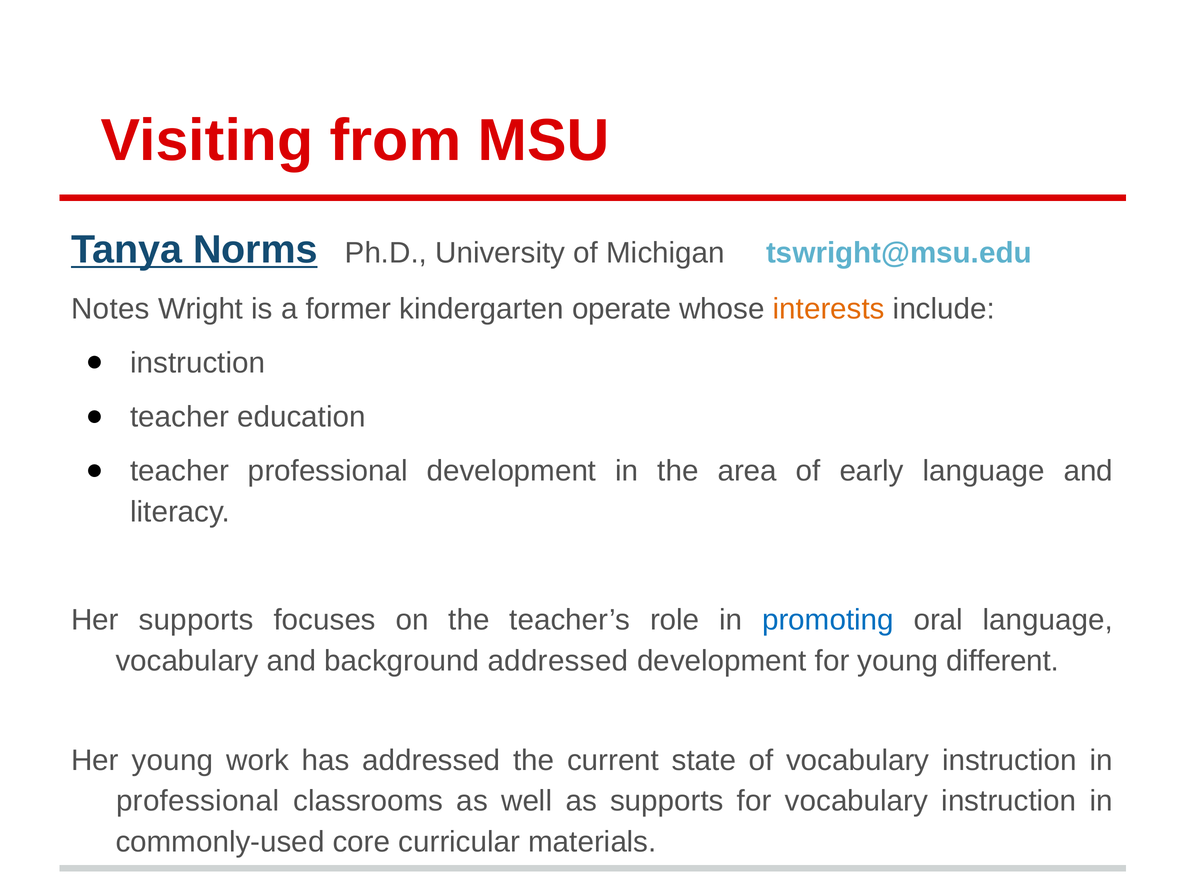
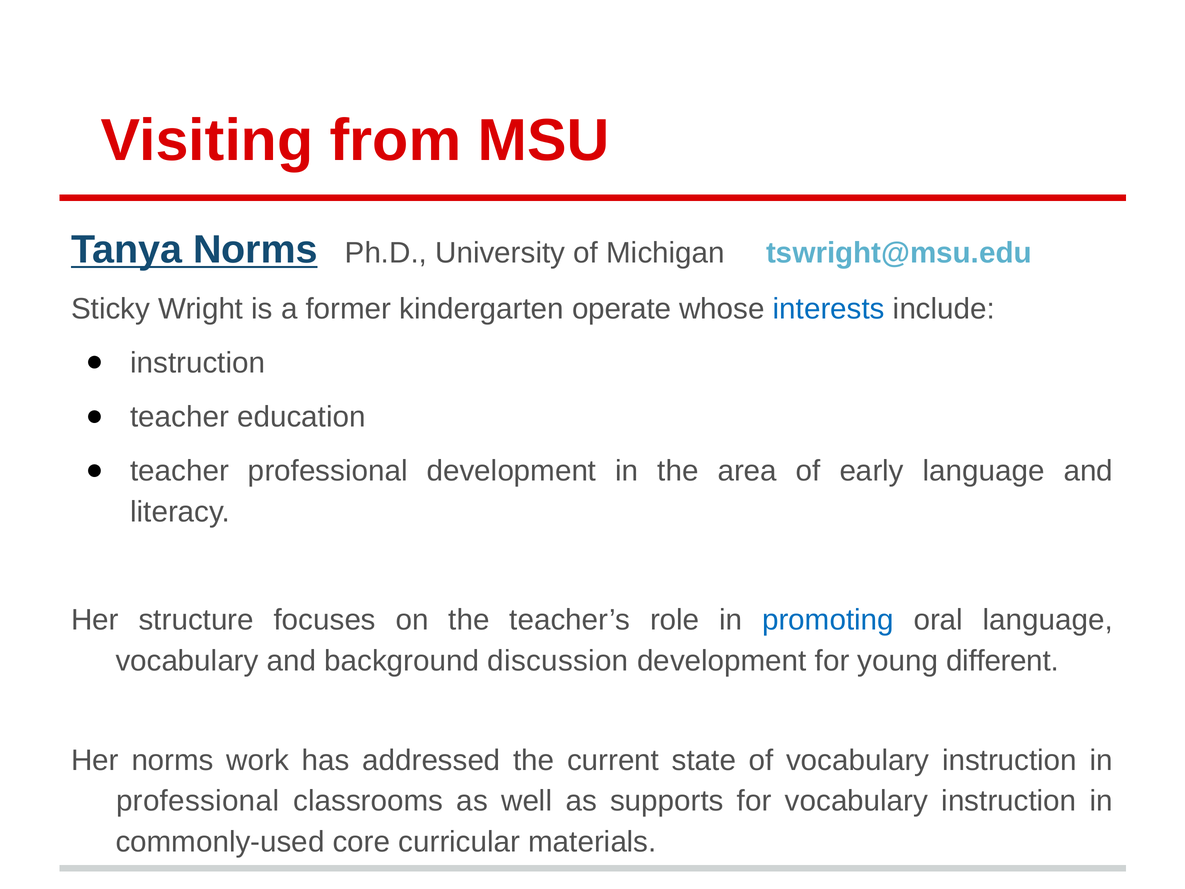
Notes: Notes -> Sticky (111, 309)
interests colour: orange -> blue (829, 309)
Her supports: supports -> structure (196, 620)
background addressed: addressed -> discussion (558, 661)
Her young: young -> norms (173, 760)
